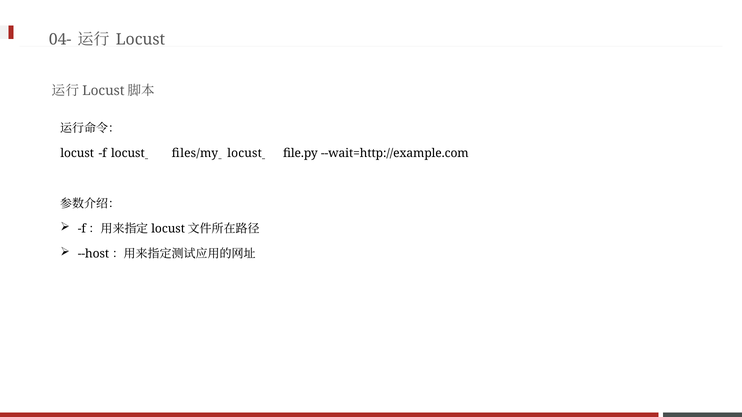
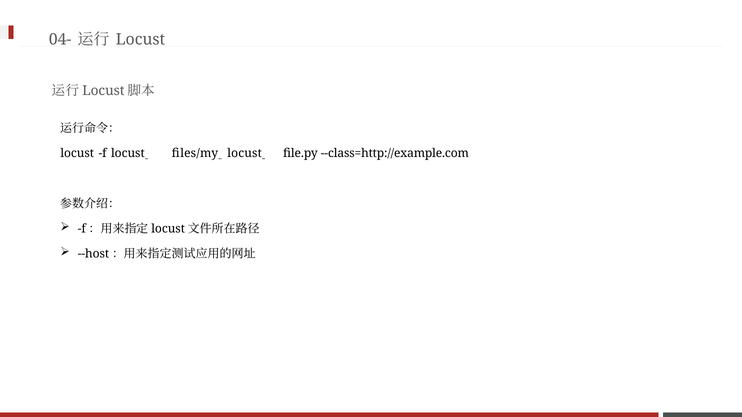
--wait=http://example.com: --wait=http://example.com -> --class=http://example.com (395, 153)
